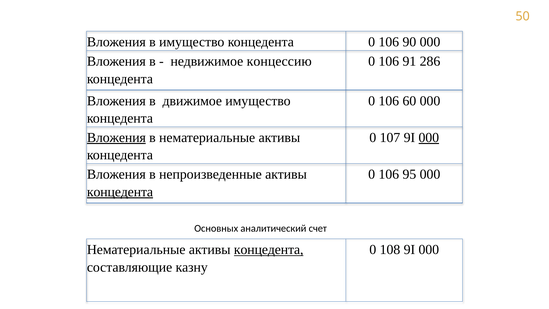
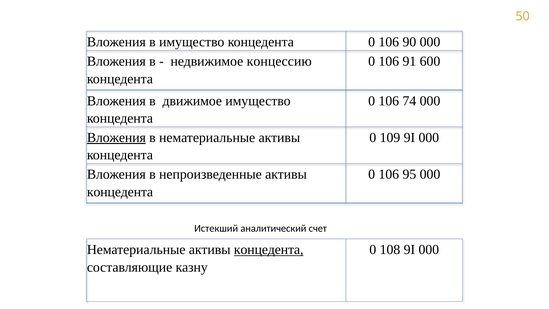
286: 286 -> 600 (430, 61)
60: 60 -> 74 (409, 101)
107: 107 -> 109 (390, 138)
000 underline: present -> none (429, 138)
концедента underline: present -> none (120, 192)
Основных: Основных -> Истекший (216, 228)
